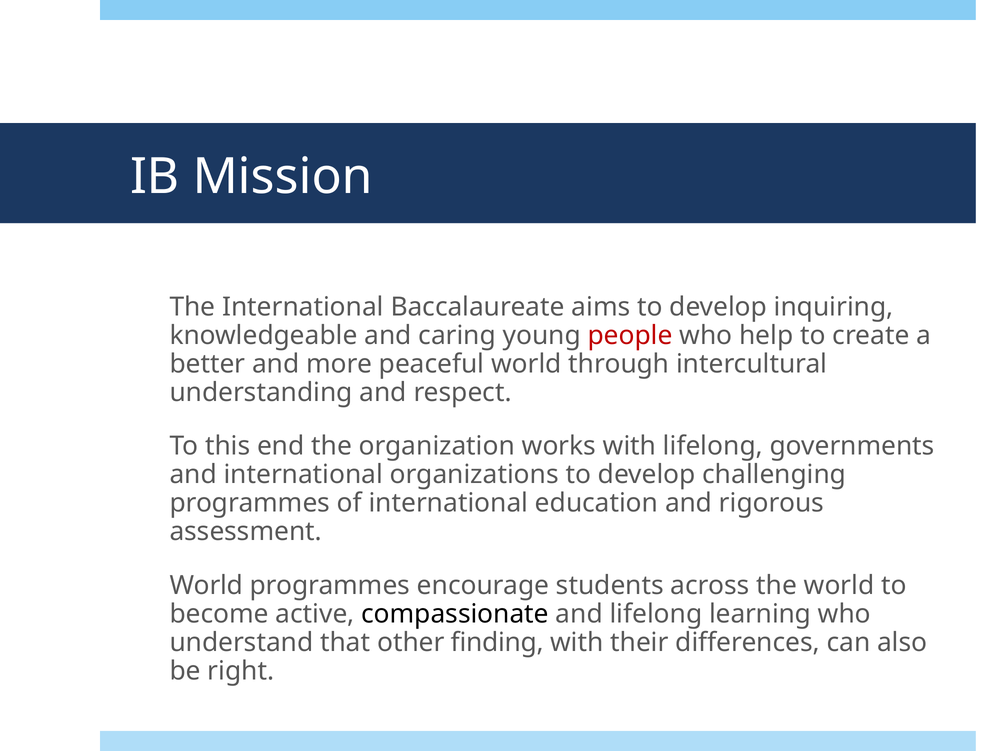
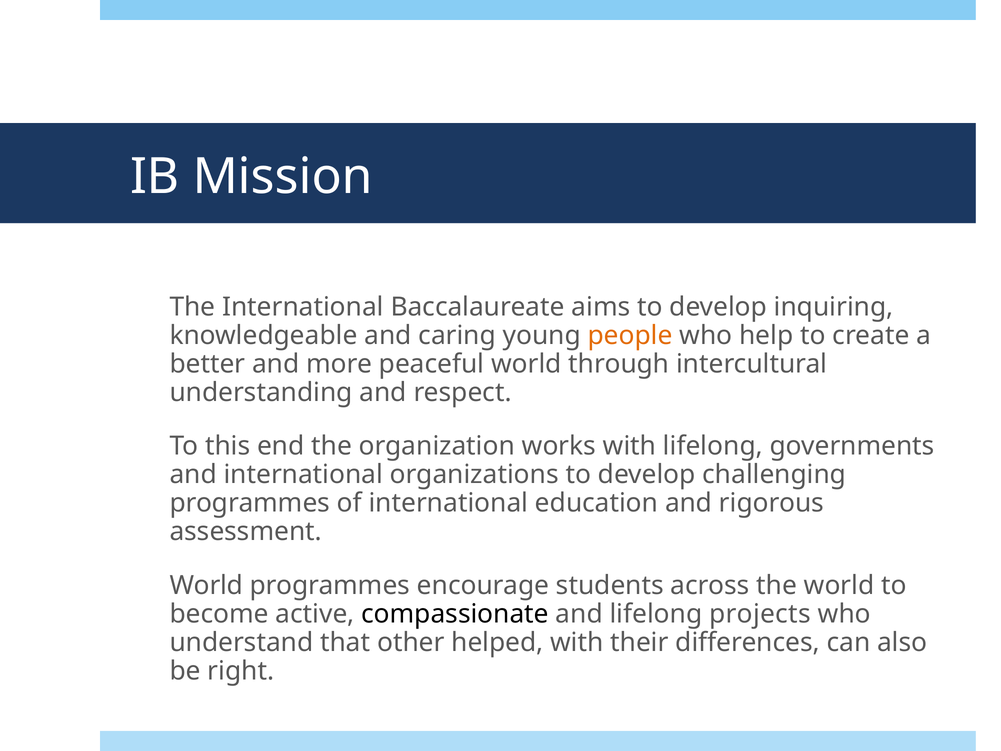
people colour: red -> orange (630, 335)
learning: learning -> projects (760, 614)
finding: finding -> helped (497, 642)
